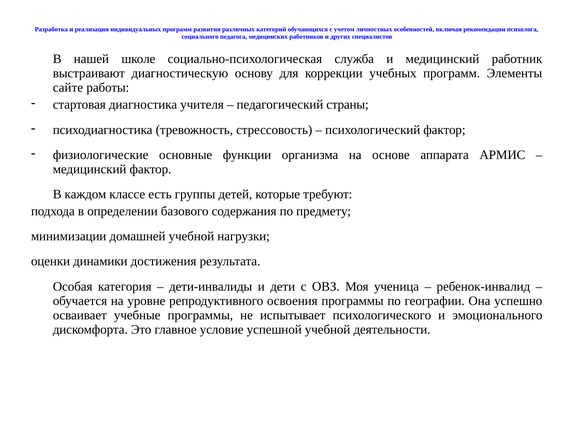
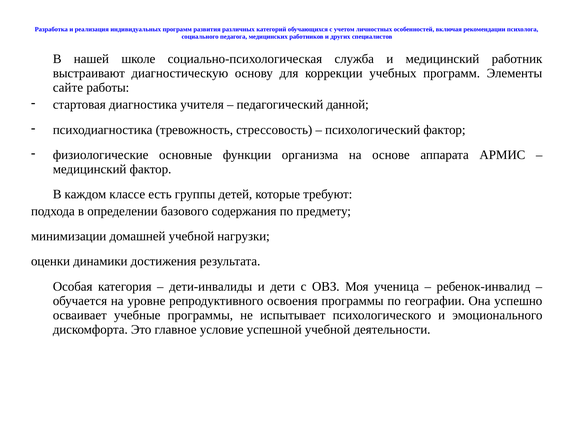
страны: страны -> данной (348, 105)
